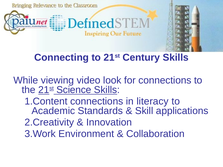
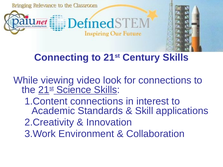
literacy: literacy -> interest (153, 102)
